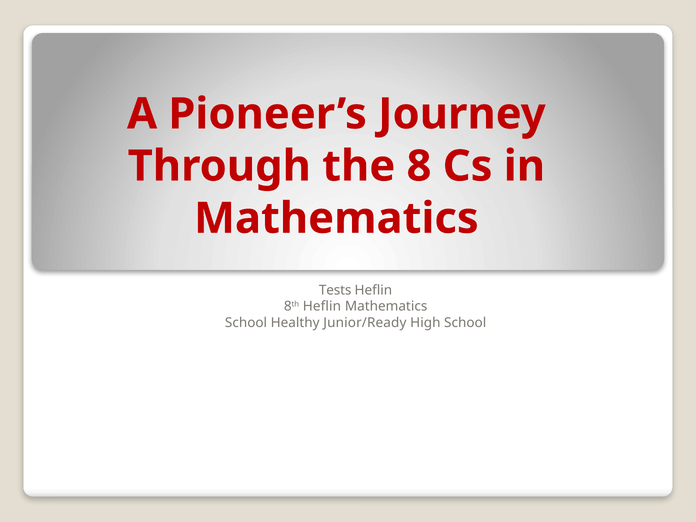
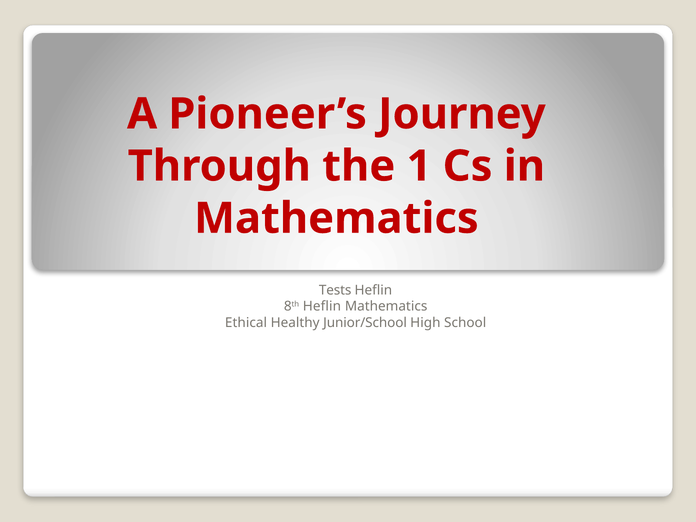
8: 8 -> 1 (419, 166)
School: School -> Ethical (246, 323)
Junior/Ready: Junior/Ready -> Junior/School (365, 323)
